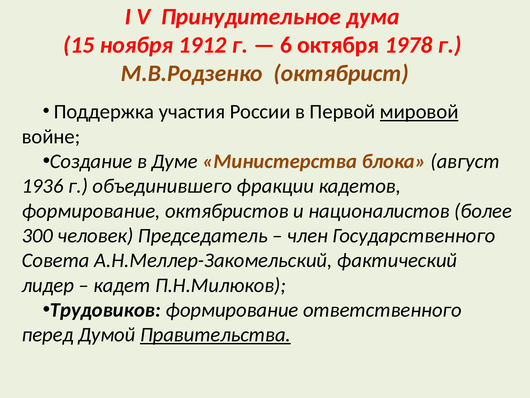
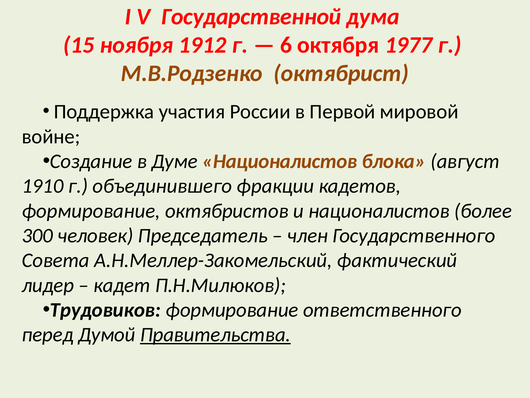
Принудительное: Принудительное -> Государственной (251, 17)
1978: 1978 -> 1977 (409, 45)
мировой underline: present -> none (419, 112)
Думе Министерства: Министерства -> Националистов (280, 161)
1936: 1936 -> 1910 (43, 186)
